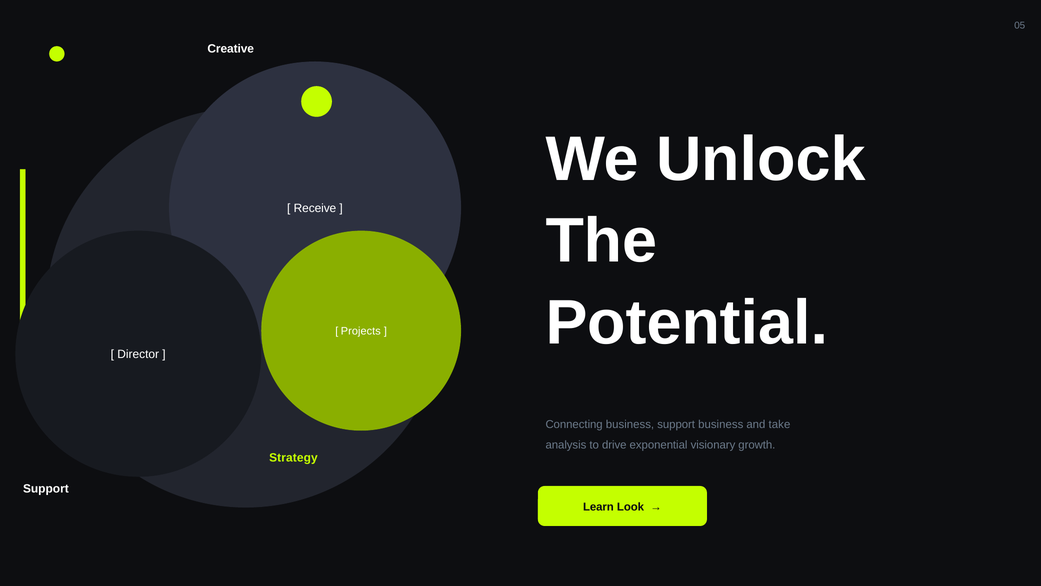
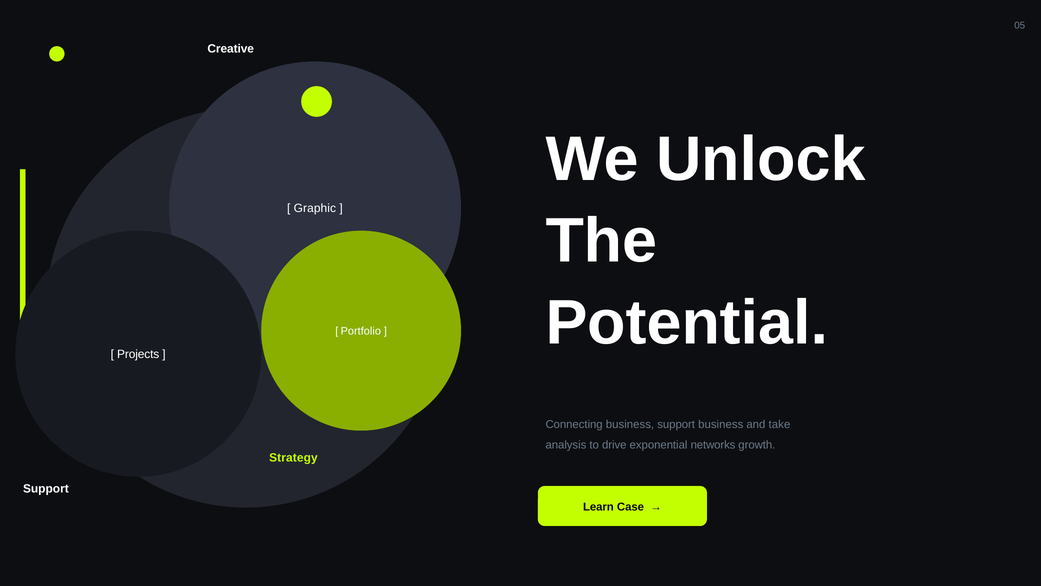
Receive: Receive -> Graphic (315, 208)
Projects: Projects -> Portfolio (361, 331)
Director: Director -> Projects (138, 354)
visionary: visionary -> networks (713, 444)
Look: Look -> Case (631, 506)
